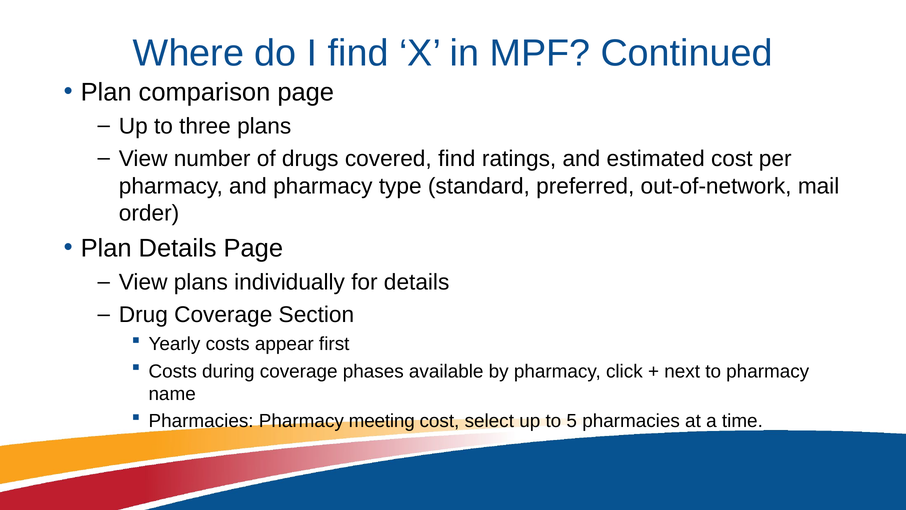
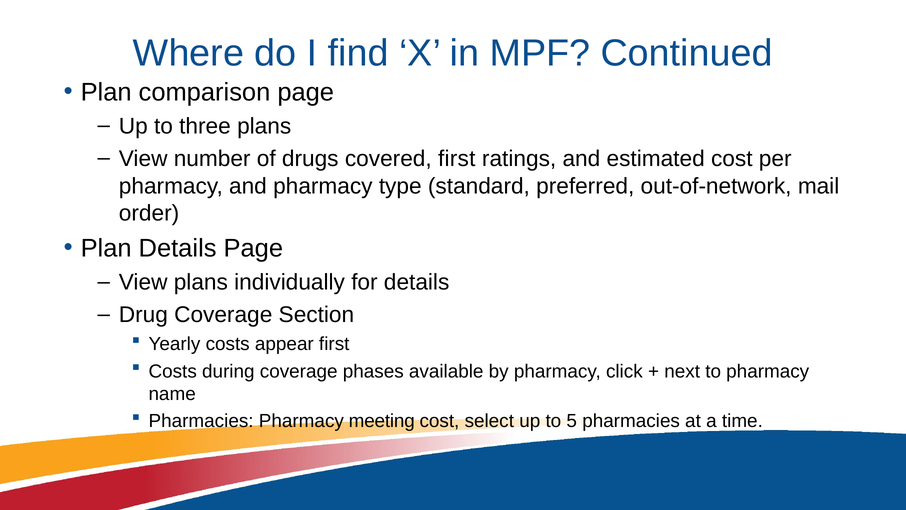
covered find: find -> first (457, 159)
